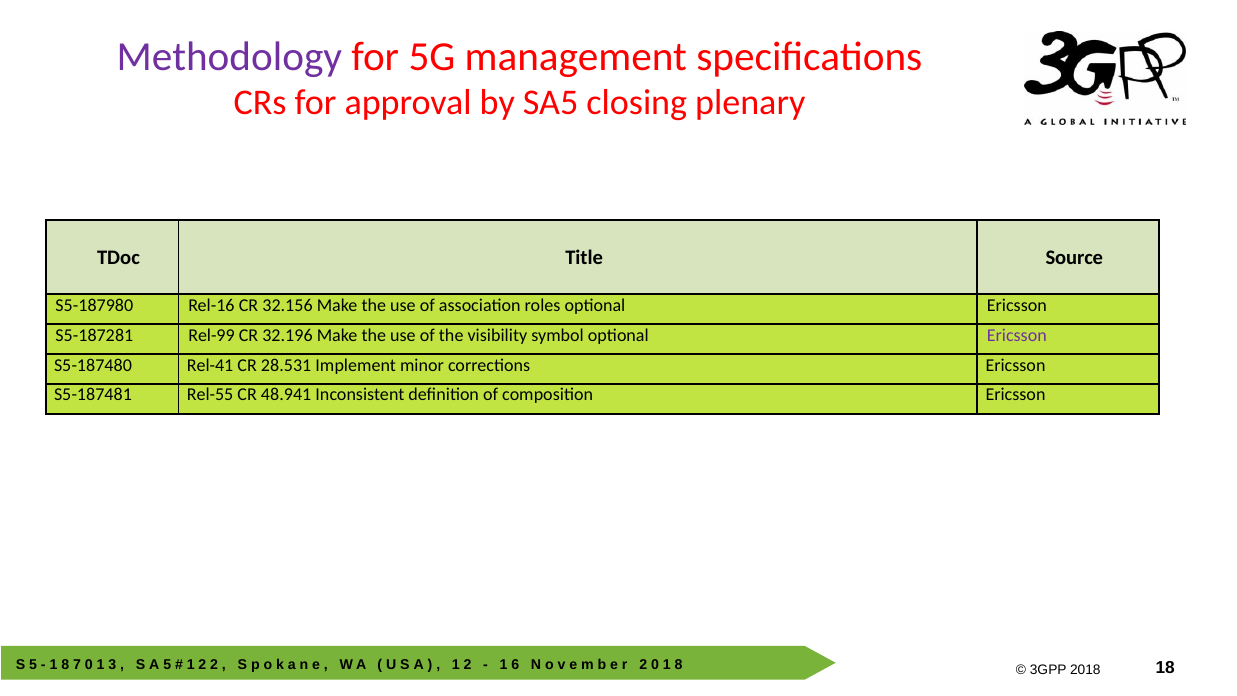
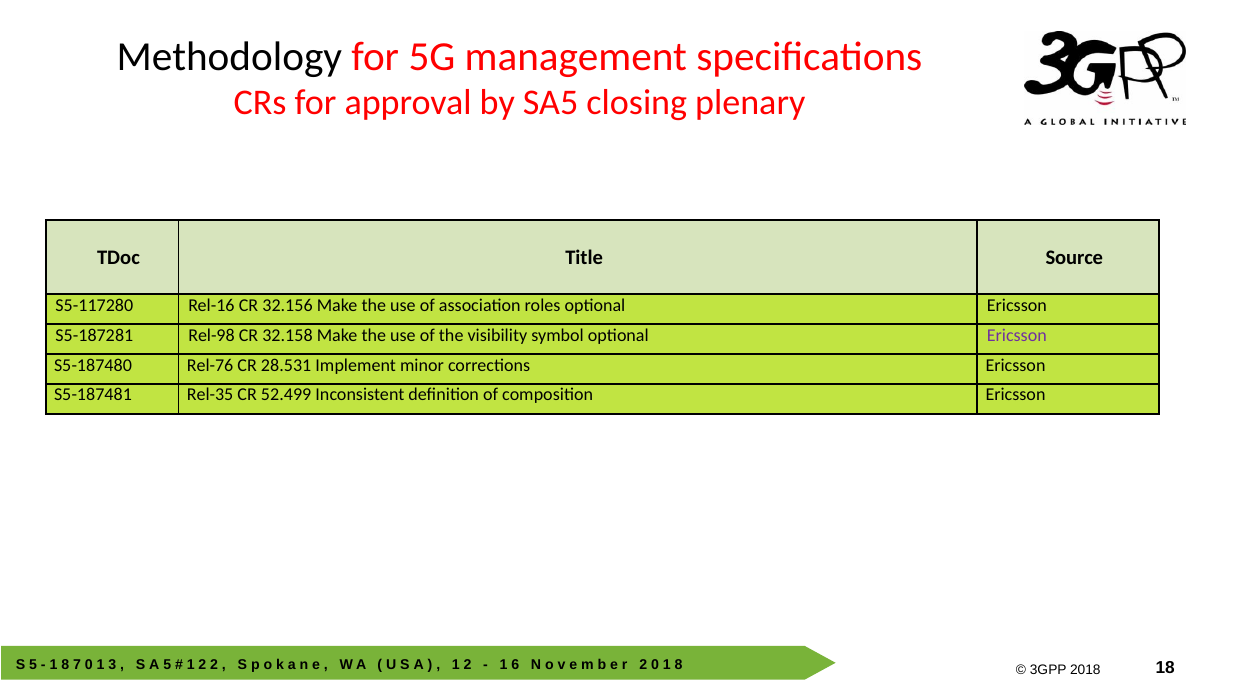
Methodology colour: purple -> black (229, 57)
S5-187980: S5-187980 -> S5-117280 (94, 305)
Rel-99: Rel-99 -> Rel-98 (211, 335)
32.196: 32.196 -> 32.158 (287, 335)
Rel-41: Rel-41 -> Rel-76 (210, 365)
Rel-55: Rel-55 -> Rel-35 (210, 395)
48.941: 48.941 -> 52.499 (286, 395)
